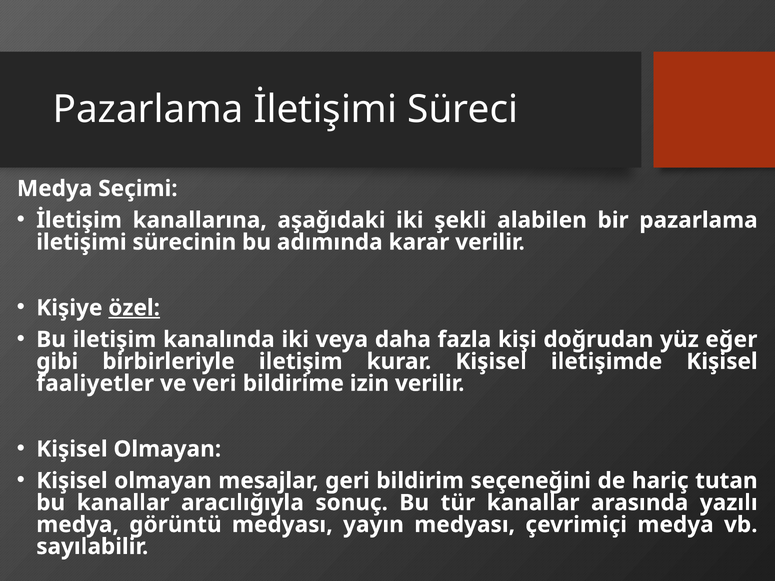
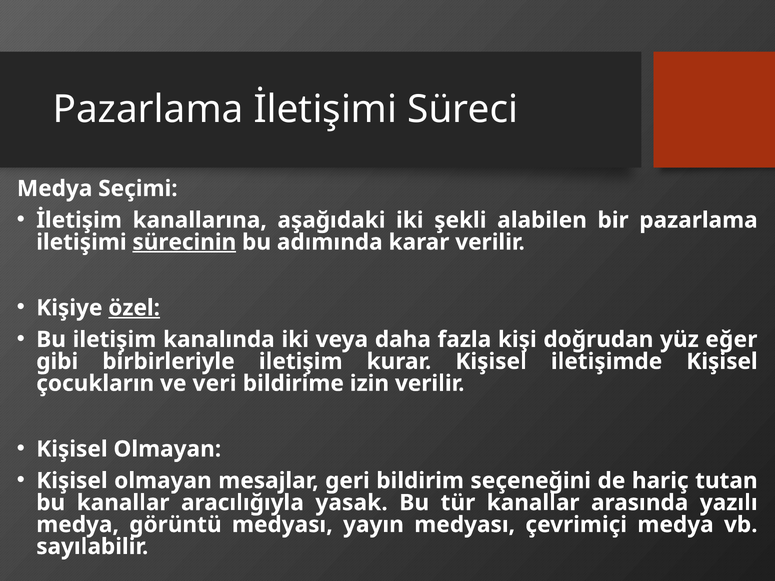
sürecinin underline: none -> present (184, 242)
faaliyetler: faaliyetler -> çocukların (95, 384)
sonuç: sonuç -> yasak (352, 503)
